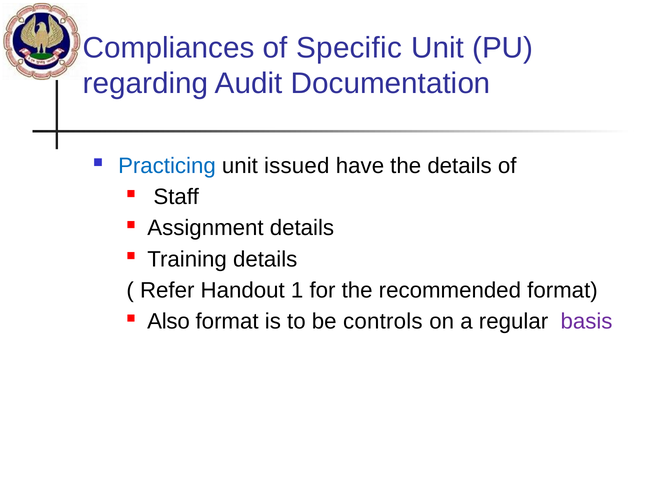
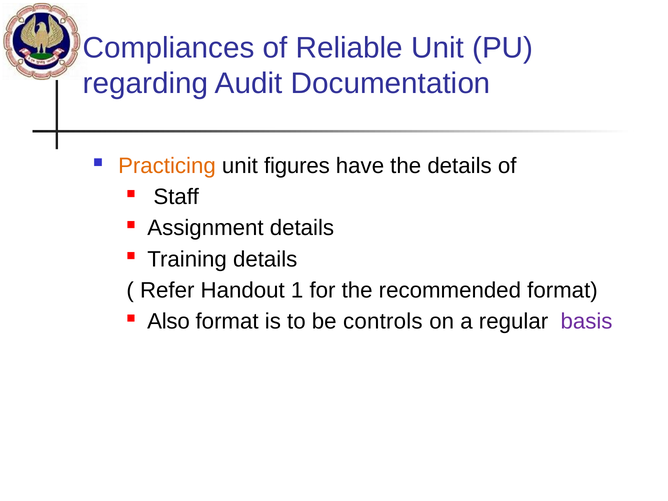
Specific: Specific -> Reliable (349, 48)
Practicing colour: blue -> orange (167, 166)
issued: issued -> figures (297, 166)
